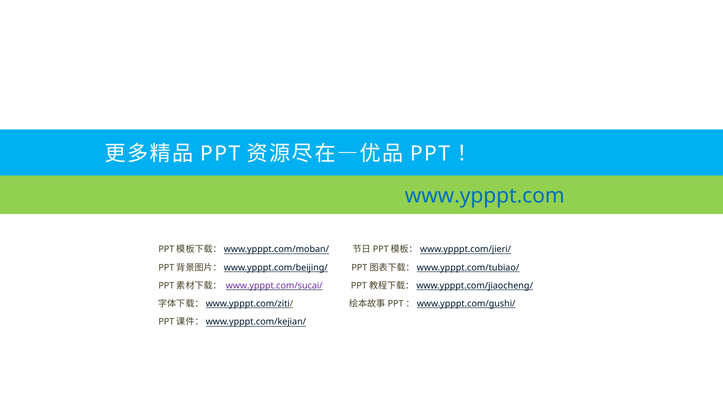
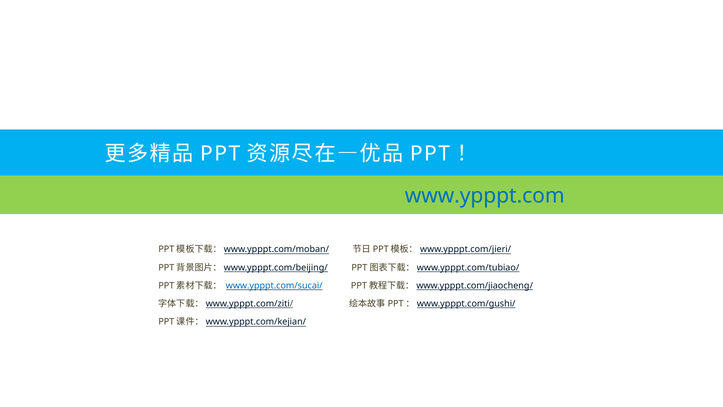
www.ypppt.com/sucai/ colour: purple -> blue (274, 285)
